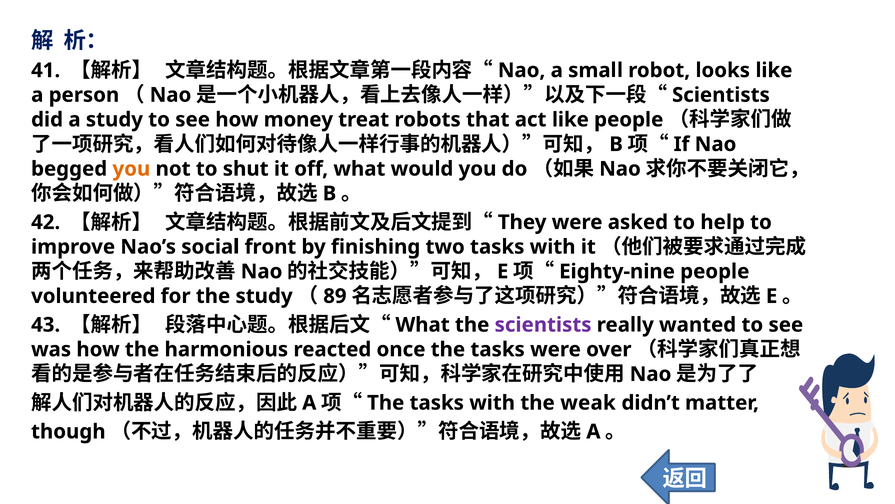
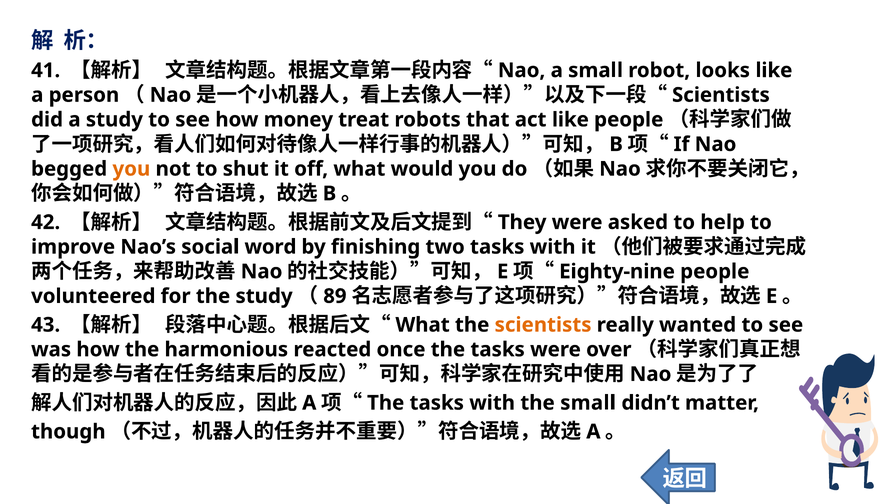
front: front -> word (270, 247)
scientists colour: purple -> orange (543, 325)
the weak: weak -> small (588, 402)
